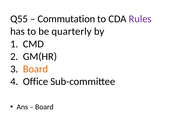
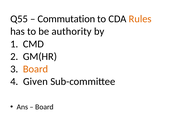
Rules colour: purple -> orange (140, 19)
quarterly: quarterly -> authority (72, 31)
Office: Office -> Given (35, 82)
